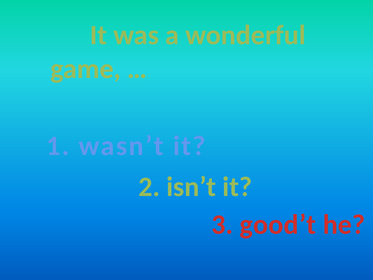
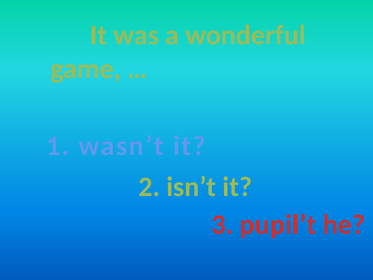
good’t: good’t -> pupil’t (278, 225)
